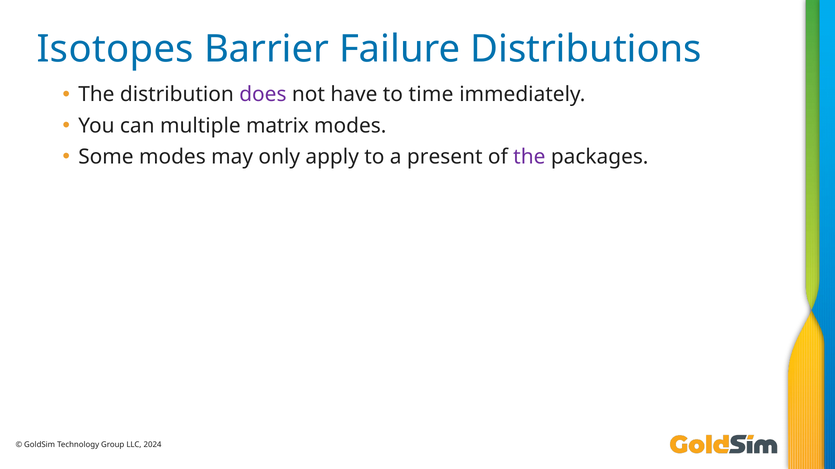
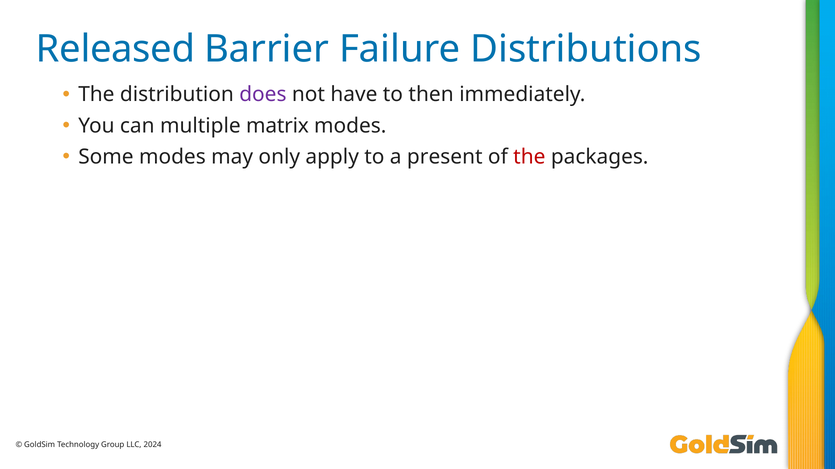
Isotopes: Isotopes -> Released (116, 49)
time: time -> then (431, 95)
the colour: purple -> red (529, 157)
